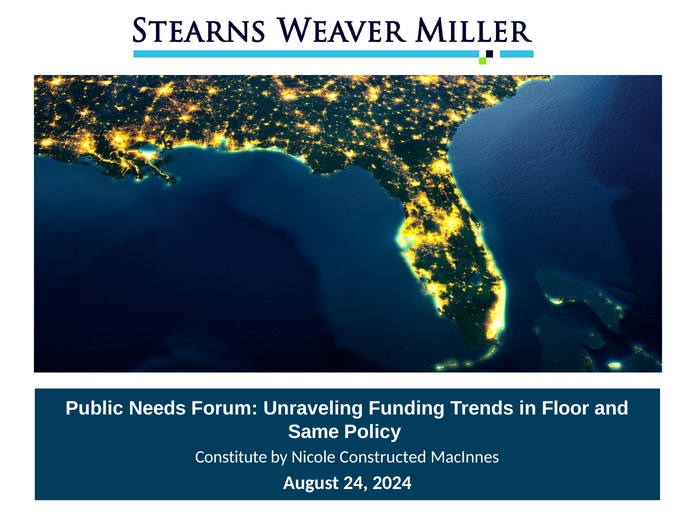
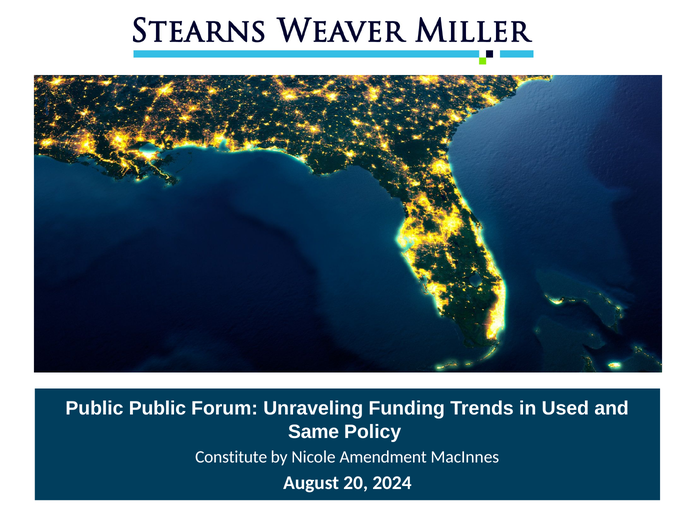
Public Needs: Needs -> Public (157, 408)
Floor: Floor -> Used (565, 408)
Constructed: Constructed -> Amendment (383, 457)
24: 24 -> 20 (356, 483)
